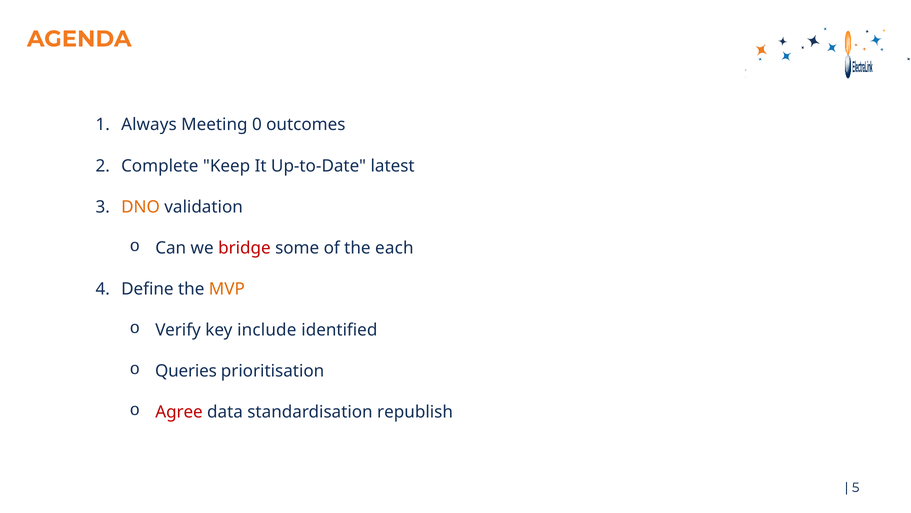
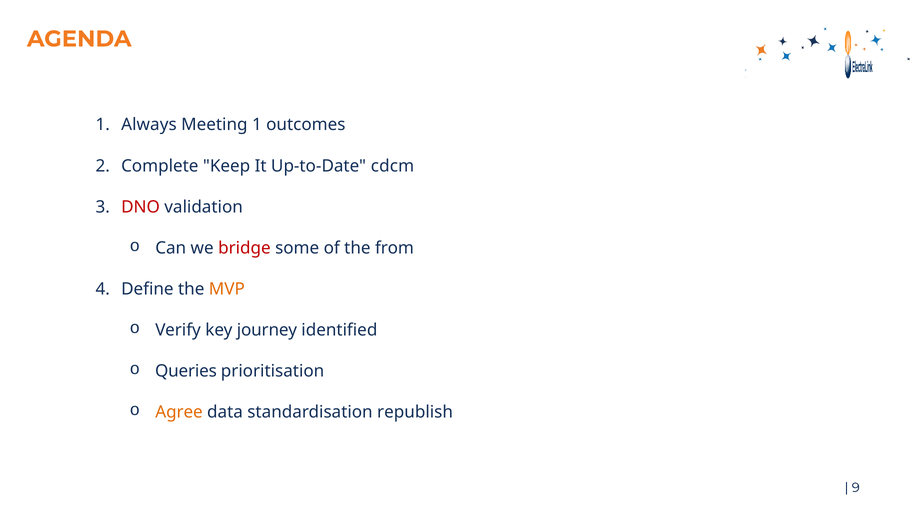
Meeting 0: 0 -> 1 (257, 125)
latest: latest -> cdcm (393, 166)
DNO colour: orange -> red (141, 207)
each: each -> from (394, 248)
include: include -> journey (267, 330)
Agree colour: red -> orange (179, 412)
5: 5 -> 9 (856, 487)
